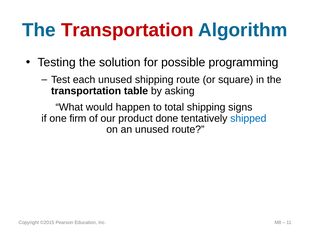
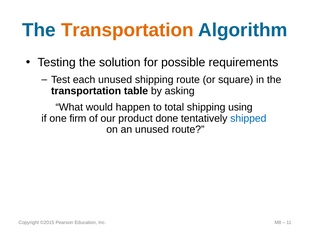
Transportation colour: red -> orange (127, 30)
programming: programming -> requirements (243, 62)
signs: signs -> using (240, 107)
